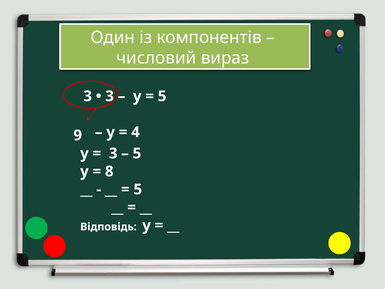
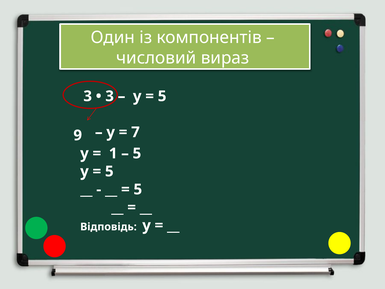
4: 4 -> 7 (135, 132)
3: 3 -> 1 (113, 153)
8: 8 -> 5 (109, 171)
